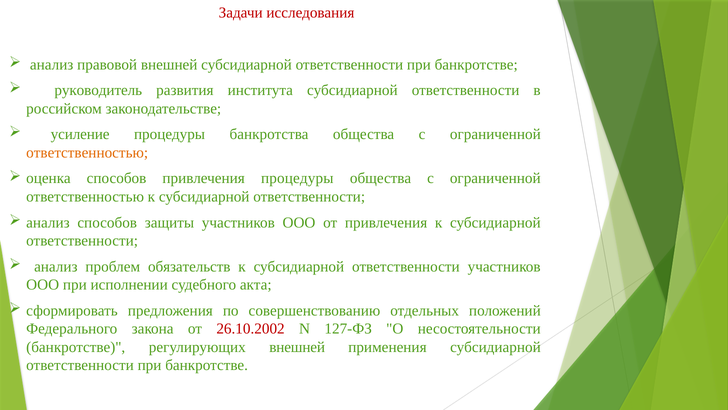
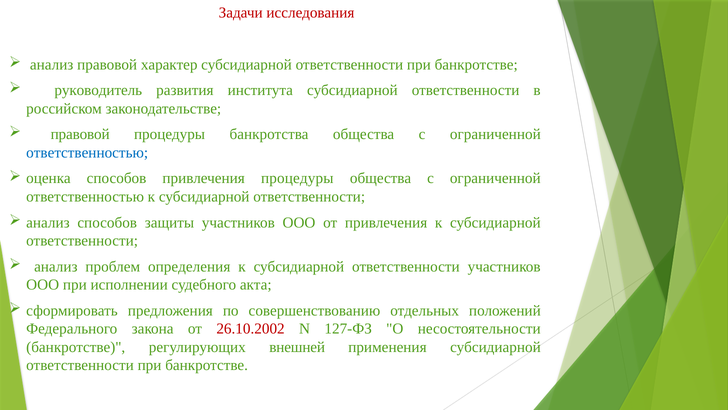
правовой внешней: внешней -> характер (169, 64)
усиление: усиление -> правовой (80, 134)
ответственностью colour: orange -> blue (87, 152)
обязательств: обязательств -> определения (189, 266)
